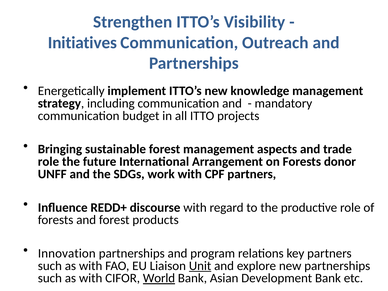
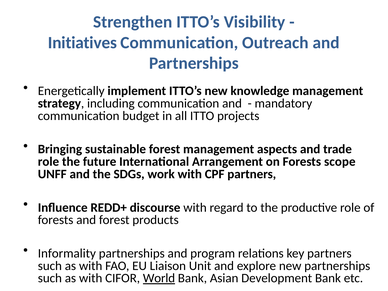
donor: donor -> scope (340, 162)
Innovation: Innovation -> Informality (67, 253)
Unit underline: present -> none (200, 266)
